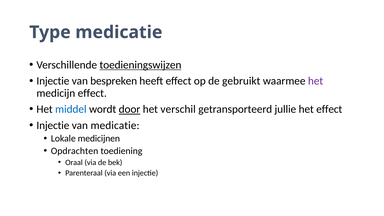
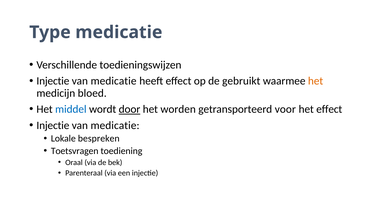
toedieningswijzen underline: present -> none (140, 65)
bespreken: bespreken -> medicatie (114, 81)
het colour: purple -> orange (316, 81)
medicijn effect: effect -> bloed (92, 93)
verschil: verschil -> worden (178, 109)
jullie: jullie -> voor (285, 109)
medicijnen: medicijnen -> bespreken (99, 139)
Opdrachten: Opdrachten -> Toetsvragen (75, 151)
